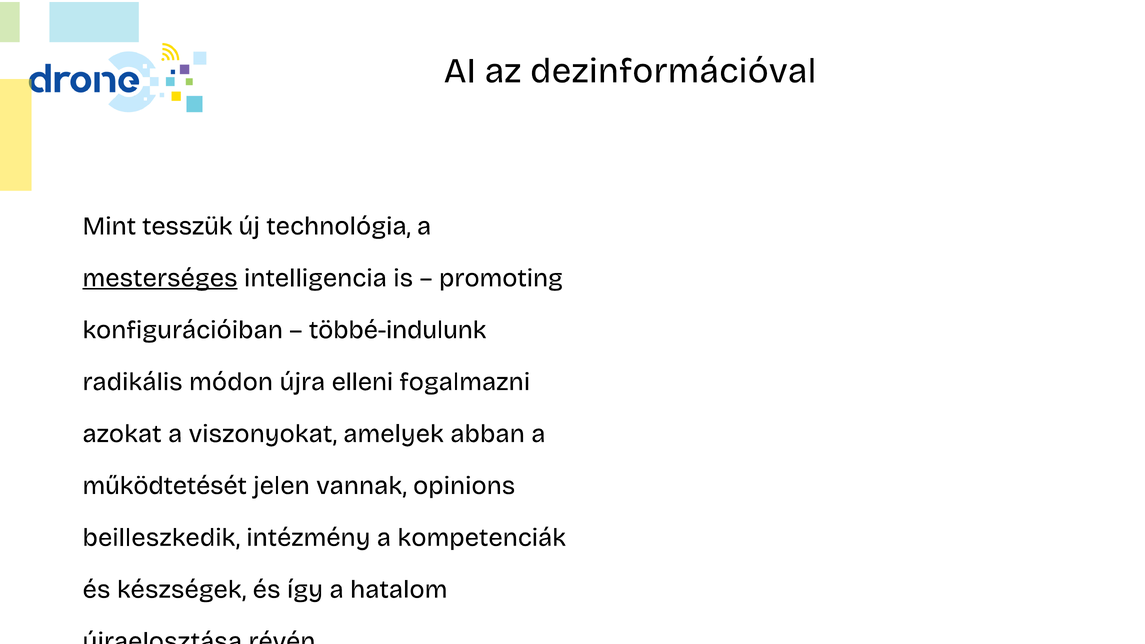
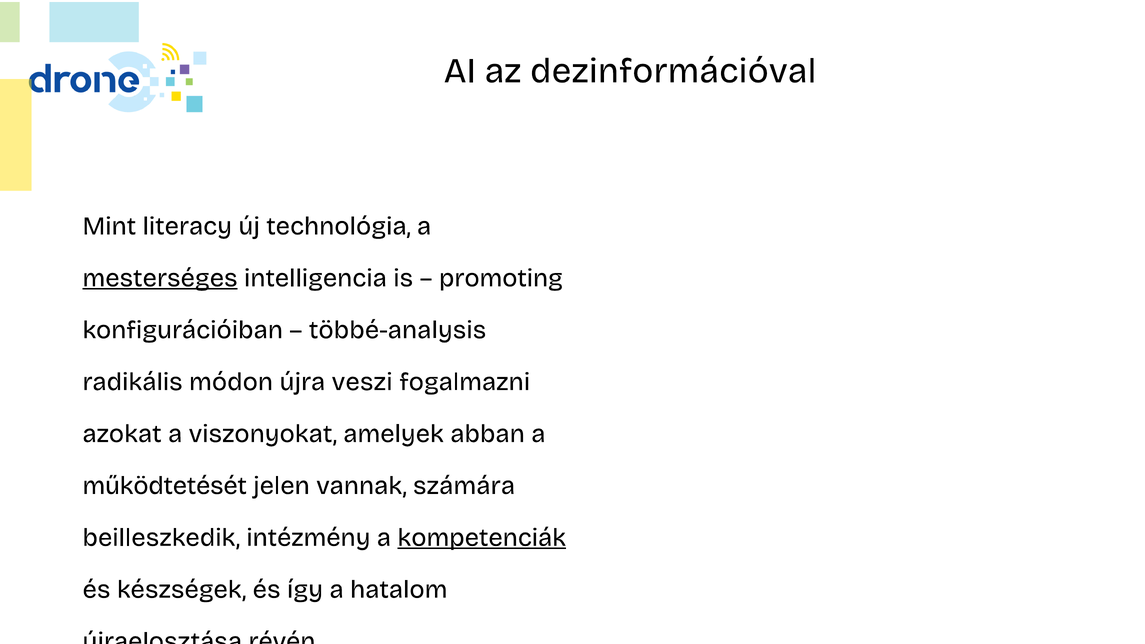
tesszük: tesszük -> literacy (187, 226)
többé-indulunk: többé-indulunk -> többé-analysis (398, 330)
elleni: elleni -> veszi (362, 382)
opinions: opinions -> számára (464, 486)
kompetenciák underline: none -> present (482, 537)
